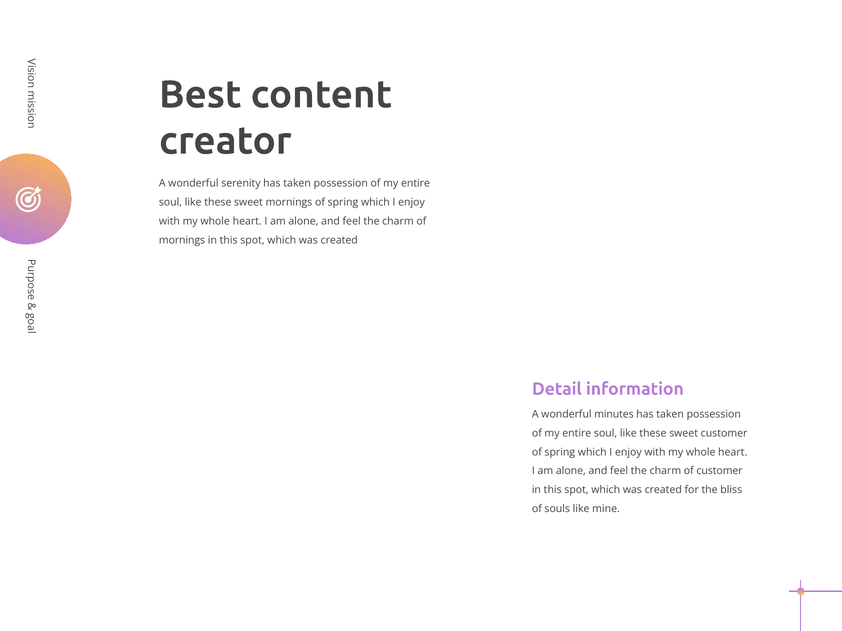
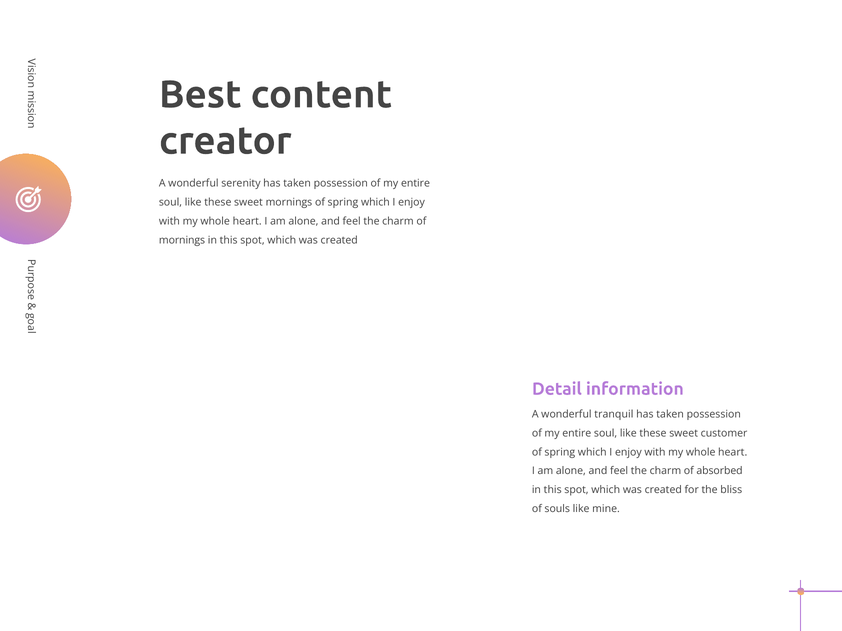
minutes: minutes -> tranquil (614, 414)
of customer: customer -> absorbed (720, 471)
